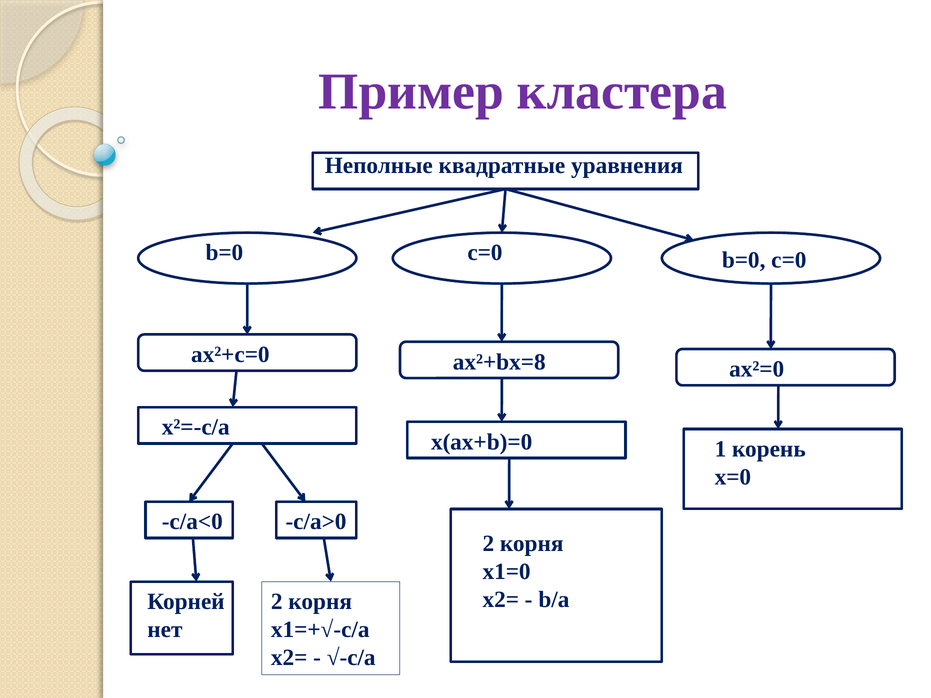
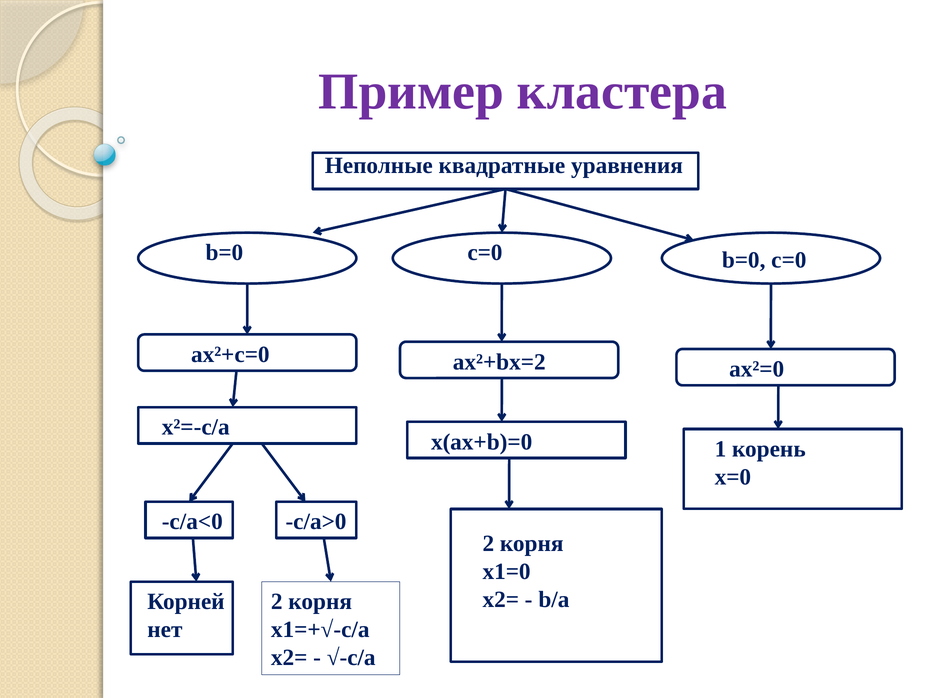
ax²+bx=8: ax²+bx=8 -> ax²+bx=2 (499, 362)
